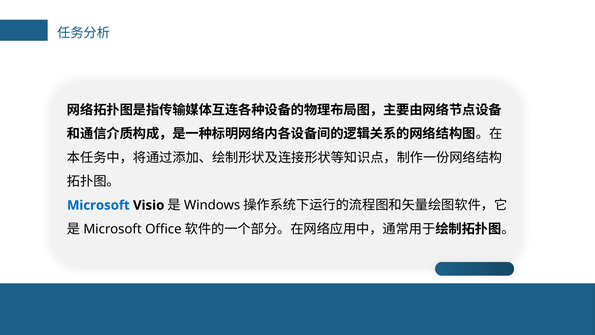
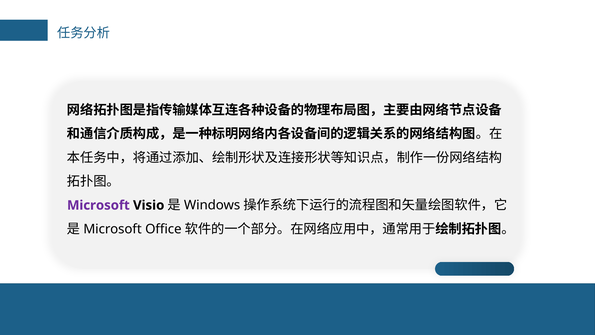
Microsoft colour: blue -> purple (98, 205)
